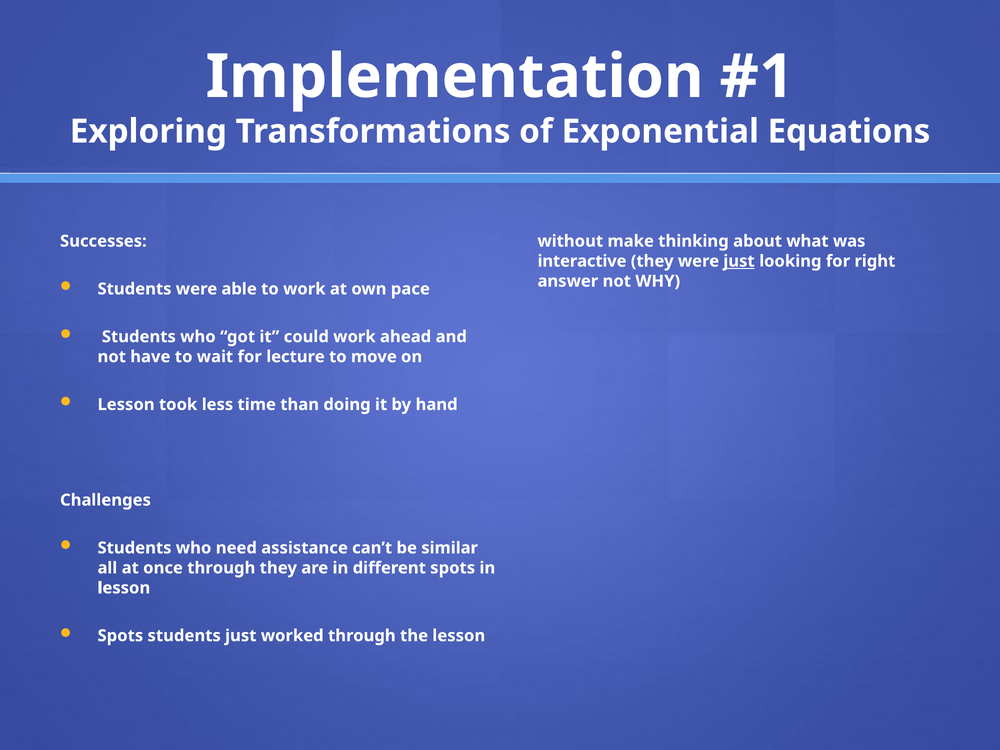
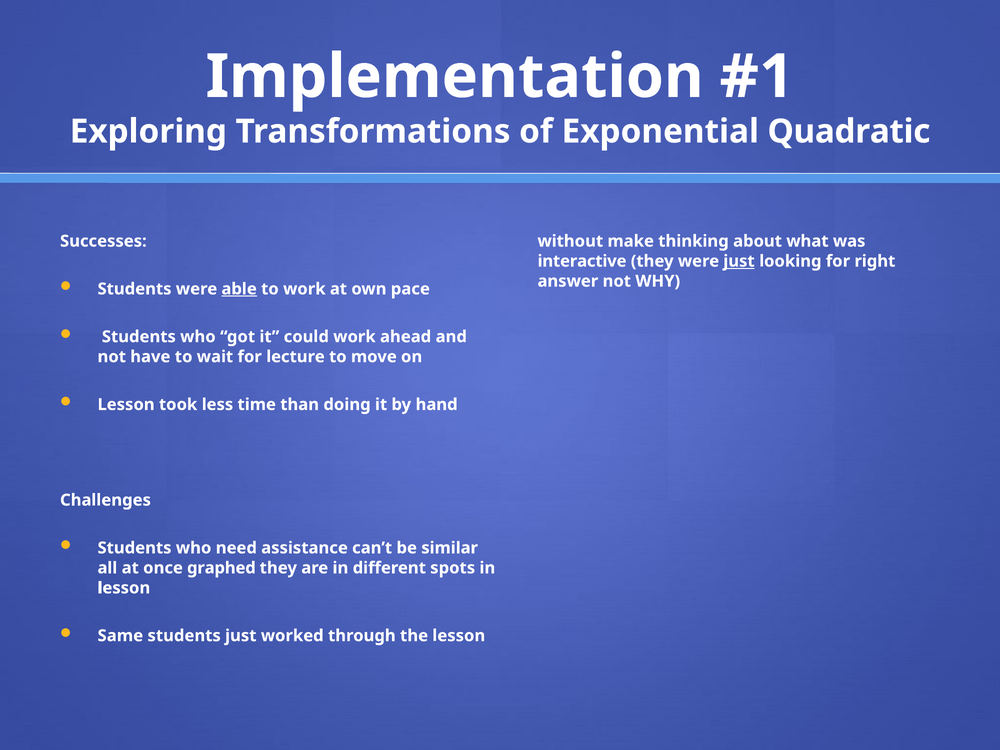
Equations: Equations -> Quadratic (849, 132)
able underline: none -> present (239, 289)
once through: through -> graphed (221, 568)
Spots: Spots -> Same (120, 636)
